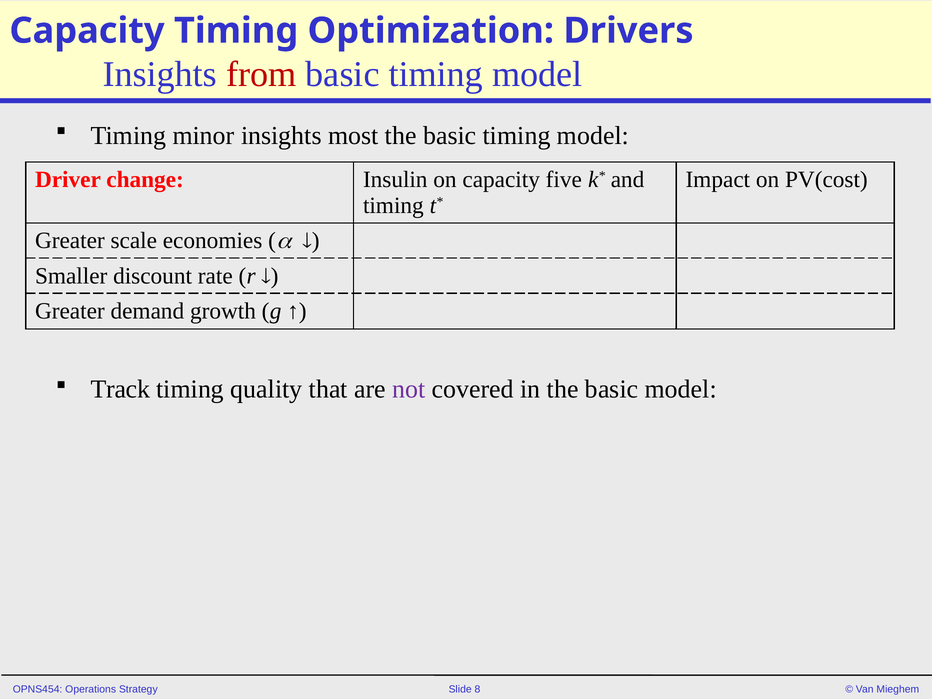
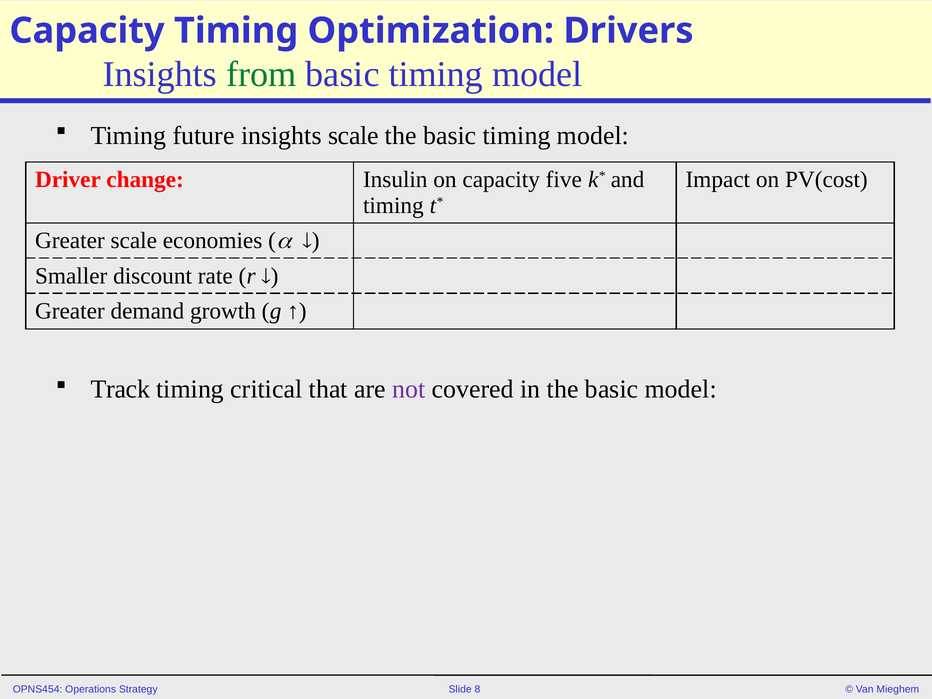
from colour: red -> green (261, 74)
minor: minor -> future (204, 136)
insights most: most -> scale (353, 136)
quality: quality -> critical (266, 389)
